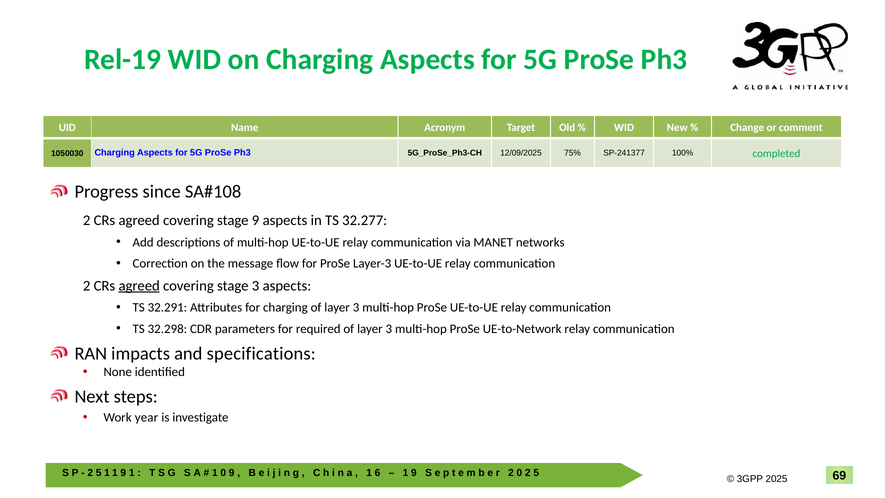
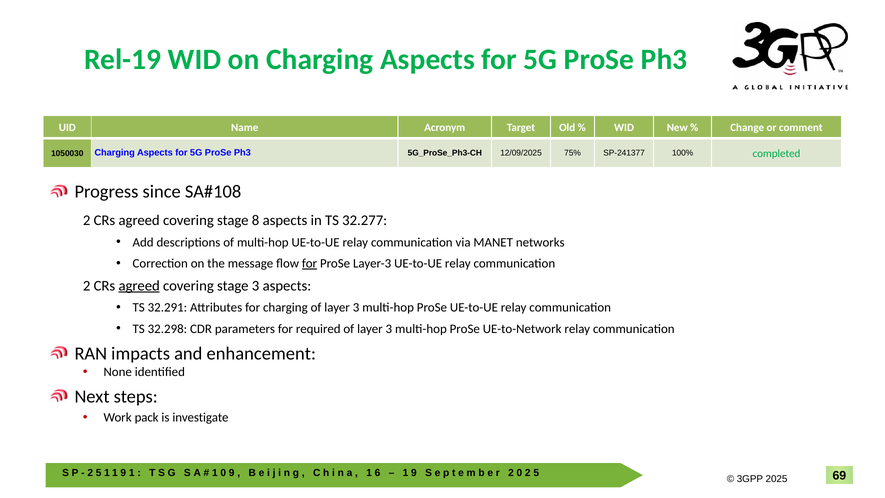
stage 9: 9 -> 8 (256, 220)
for underline: none -> present (310, 263)
specifications: specifications -> enhancement (261, 353)
year: year -> pack (147, 418)
